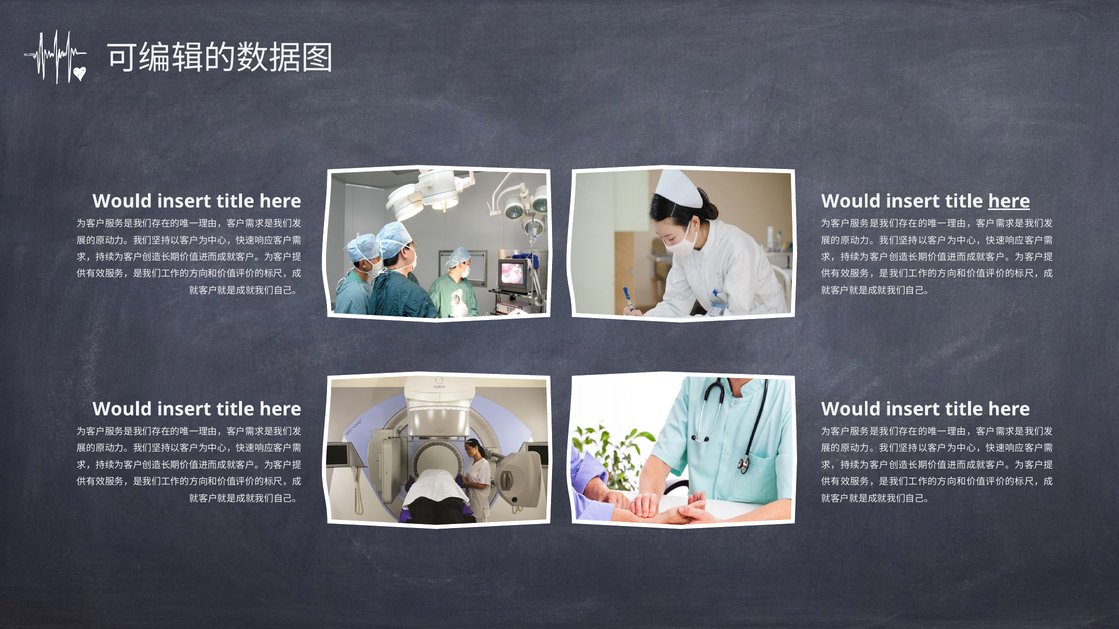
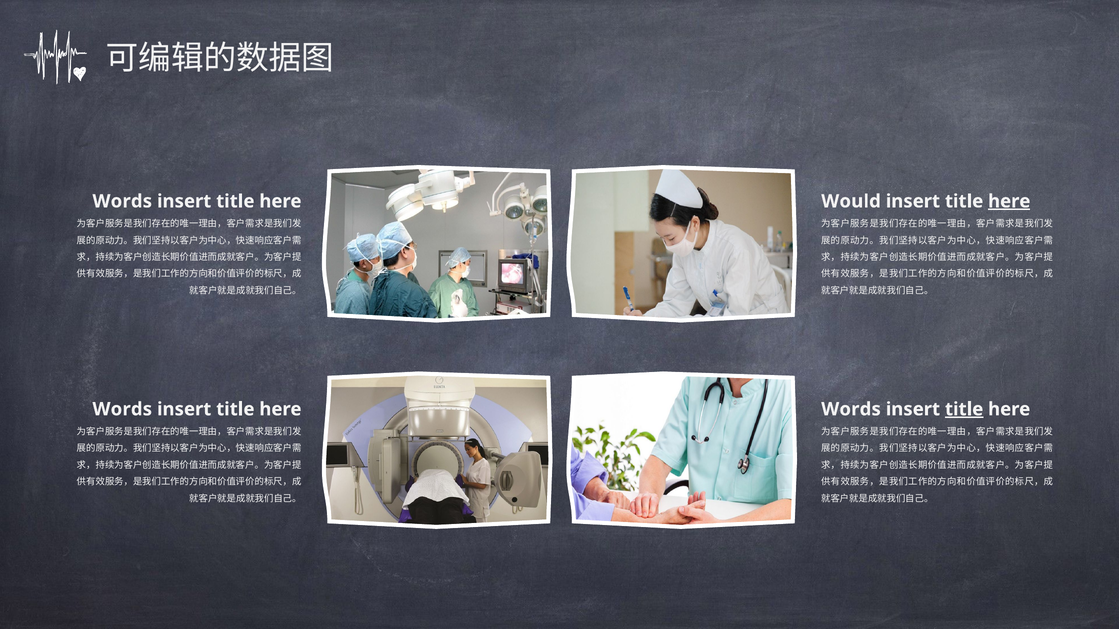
Would: Would -> Words (122, 201)
Would: Would -> Words (122, 409)
Would: Would -> Words (851, 409)
title underline: none -> present (964, 409)
